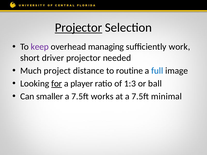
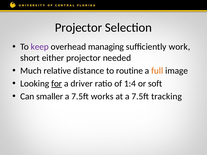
Projector underline: present -> none (79, 28)
driver: driver -> either (53, 58)
project: project -> relative (57, 71)
full colour: blue -> orange (157, 71)
player: player -> driver (82, 84)
1:3: 1:3 -> 1:4 (130, 84)
ball: ball -> soft (155, 84)
minimal: minimal -> tracking (167, 97)
